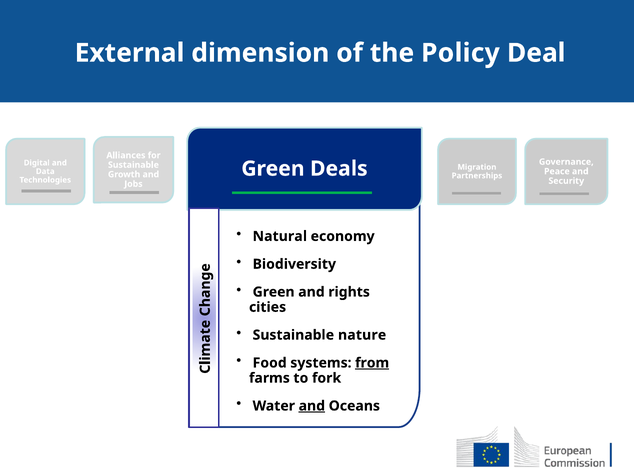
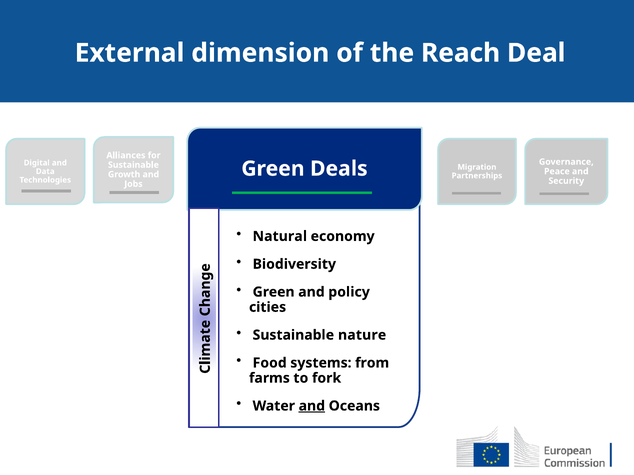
Policy: Policy -> Reach (461, 53)
rights: rights -> policy (349, 292)
from underline: present -> none (372, 363)
